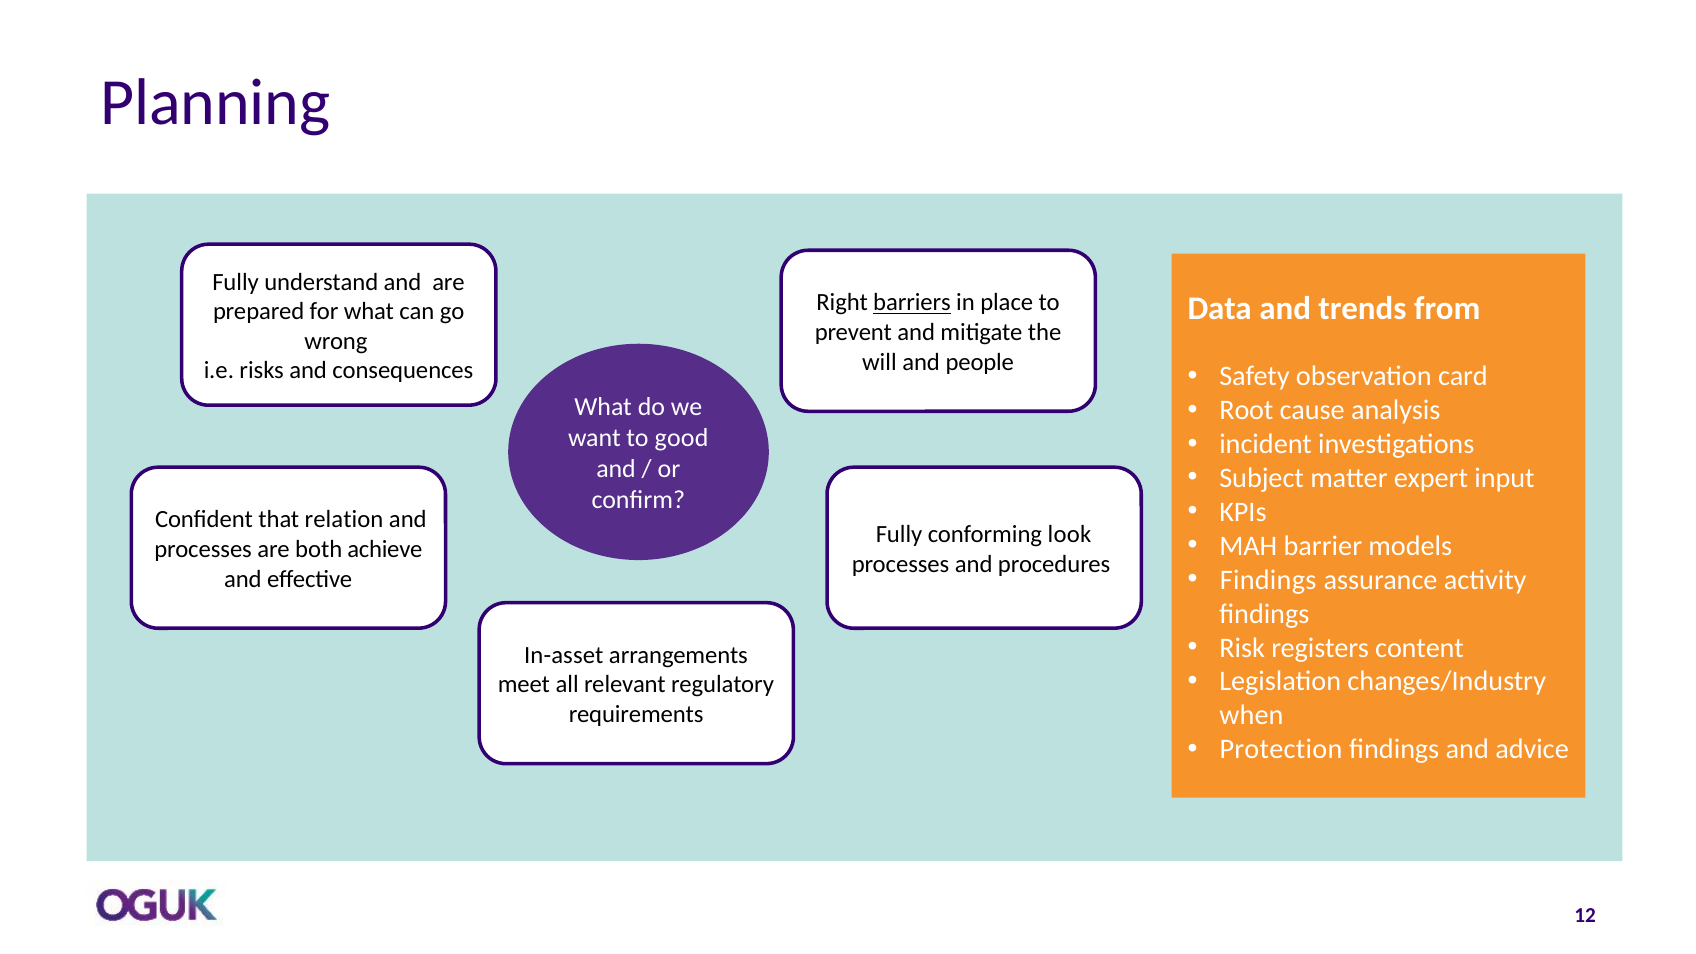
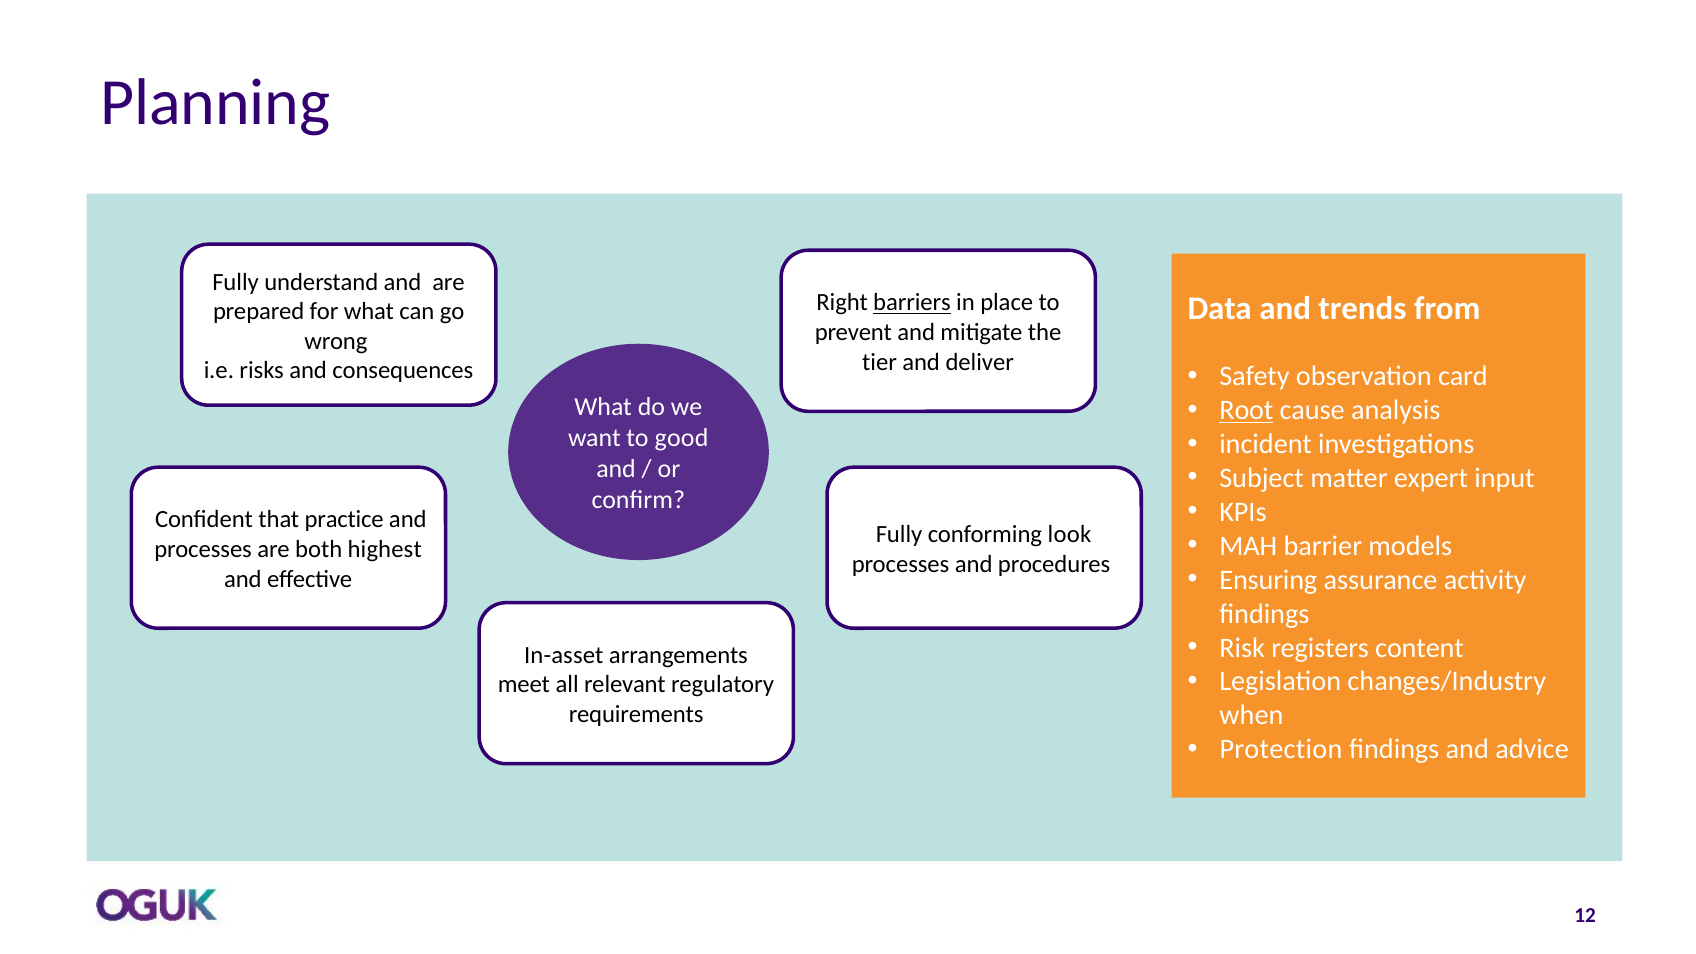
will: will -> tier (879, 362)
people: people -> deliver (980, 362)
Root underline: none -> present (1246, 410)
relation: relation -> practice (344, 520)
achieve: achieve -> highest (385, 549)
Findings: Findings -> Ensuring (1268, 580)
